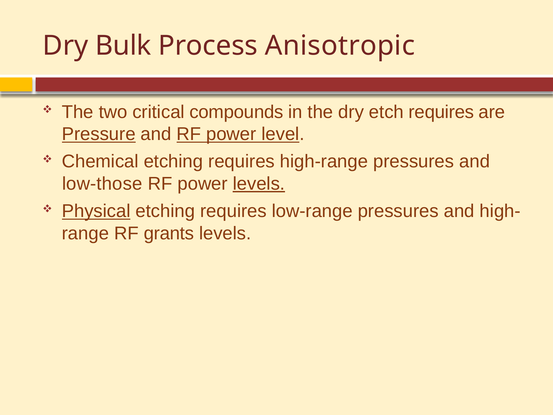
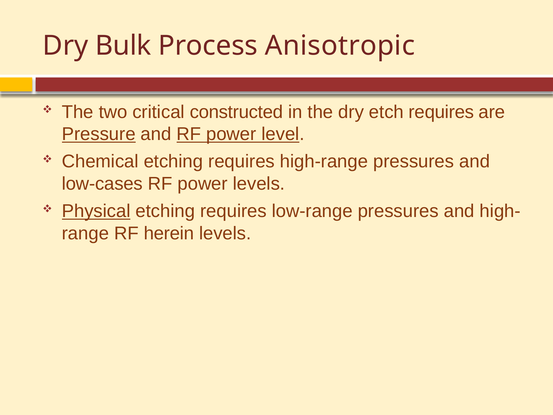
compounds: compounds -> constructed (236, 112)
low-those: low-those -> low-cases (102, 184)
levels underline: present -> none (259, 184)
grants: grants -> herein (169, 233)
